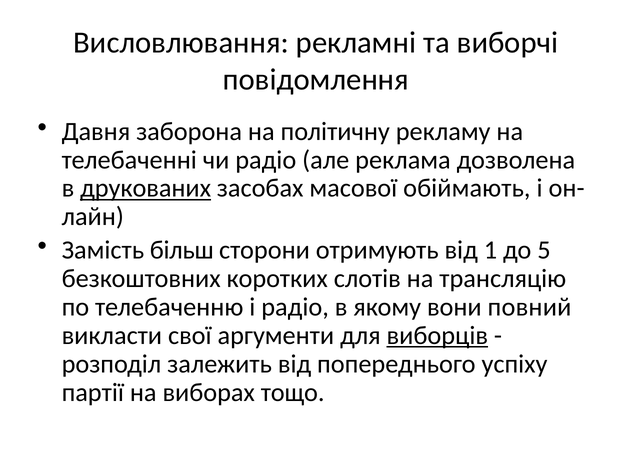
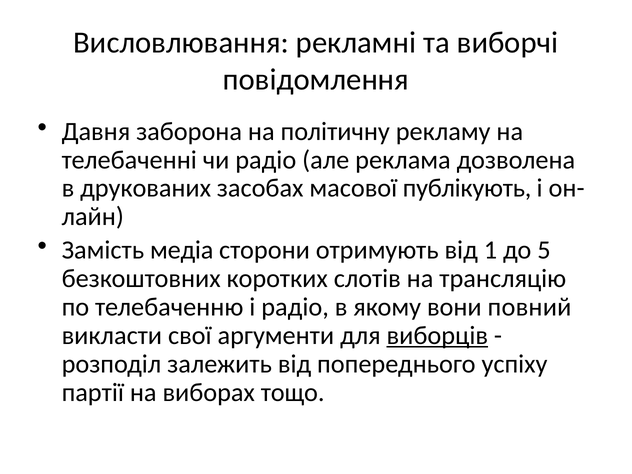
друкованих underline: present -> none (146, 188)
обіймають: обіймають -> публікують (467, 188)
більш: більш -> медіа (182, 250)
